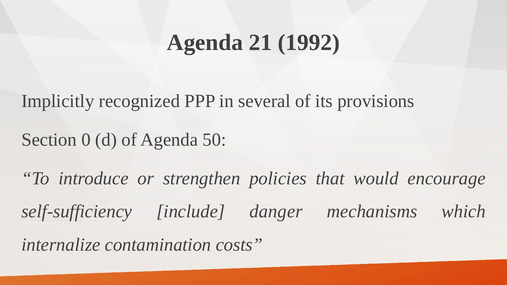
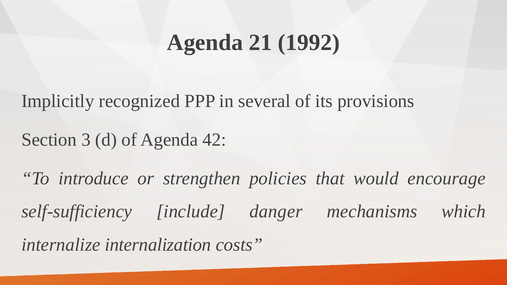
0: 0 -> 3 (86, 140)
50: 50 -> 42 (214, 140)
contamination: contamination -> internalization (158, 245)
